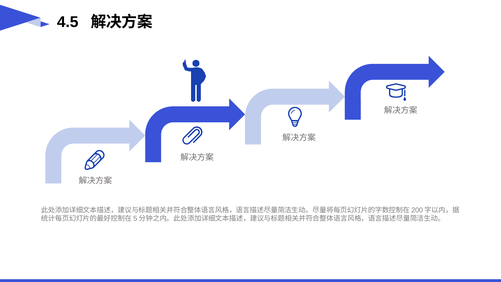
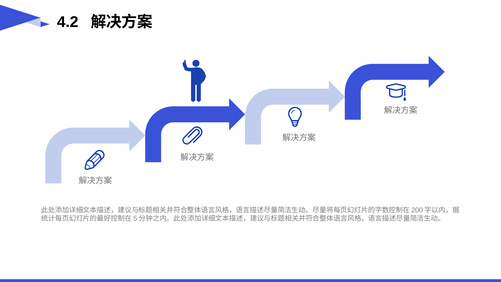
4.5: 4.5 -> 4.2 (68, 22)
